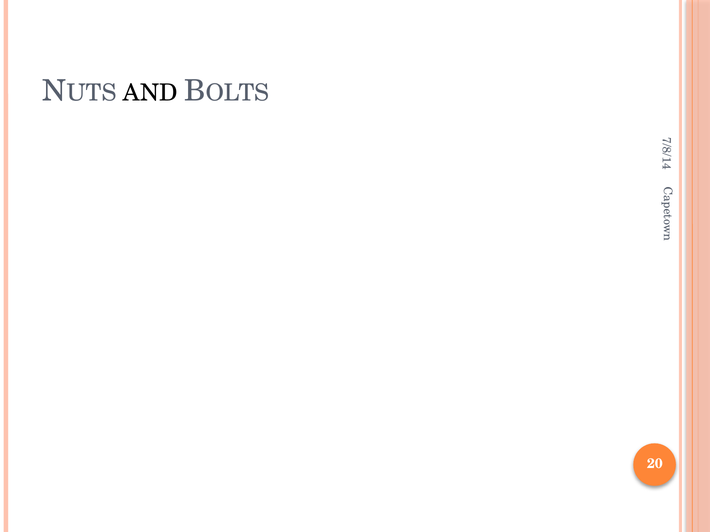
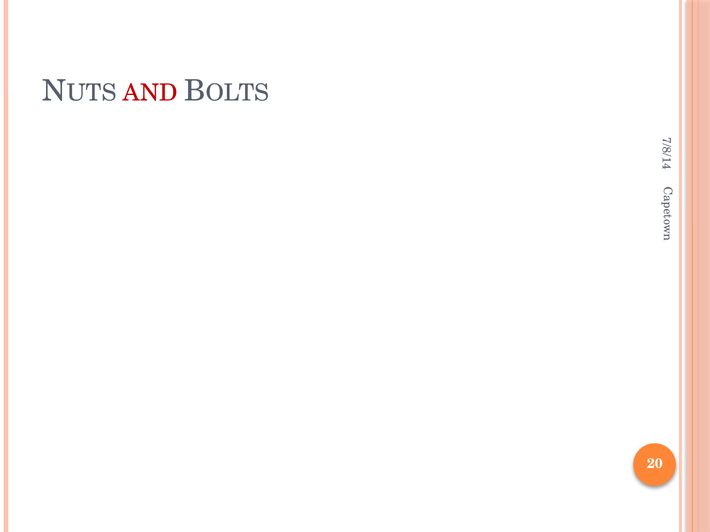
AND colour: black -> red (150, 93)
